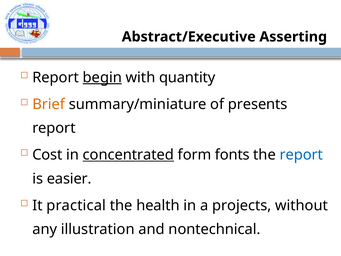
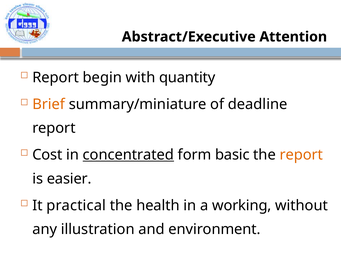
Asserting: Asserting -> Attention (293, 37)
begin underline: present -> none (102, 77)
presents: presents -> deadline (258, 104)
fonts: fonts -> basic (232, 155)
report colour: blue -> orange (301, 155)
projects: projects -> working (242, 205)
nontechnical: nontechnical -> environment (215, 229)
